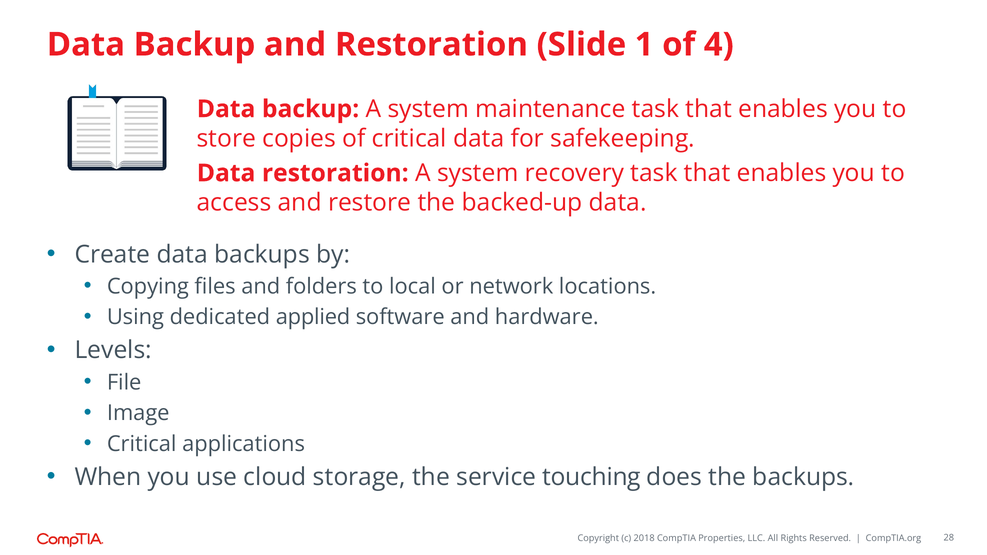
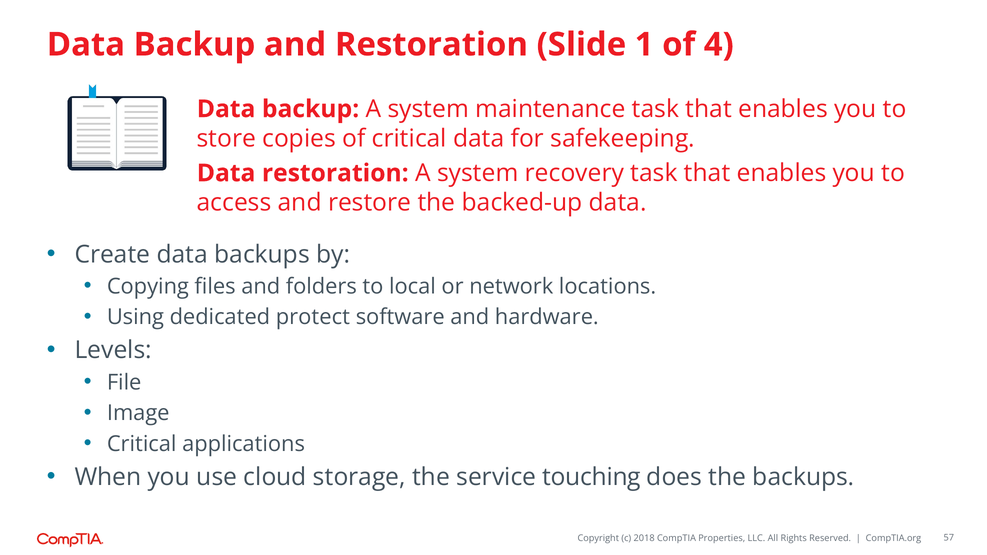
applied: applied -> protect (313, 317)
28: 28 -> 57 (949, 538)
